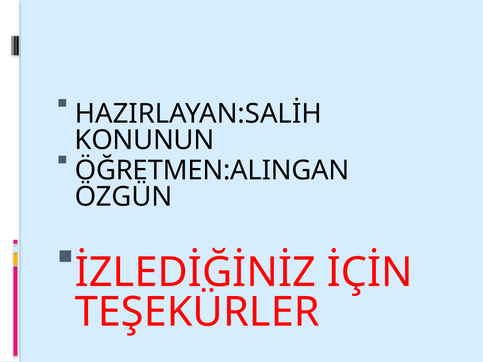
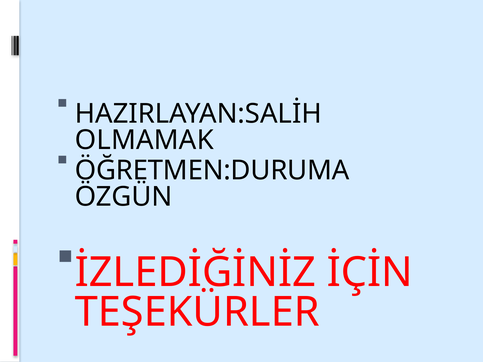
KONUNUN: KONUNUN -> OLMAMAK (144, 140)
ÖĞRETMEN:ALINGAN: ÖĞRETMEN:ALINGAN -> ÖĞRETMEN:DURUMA (212, 170)
